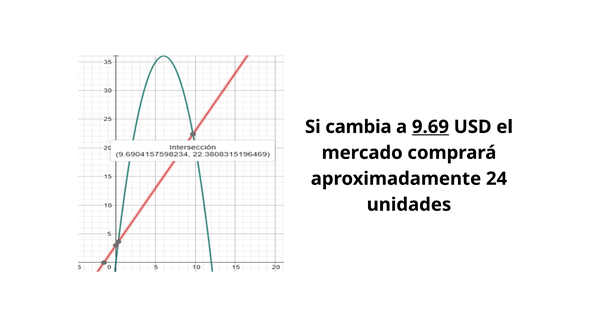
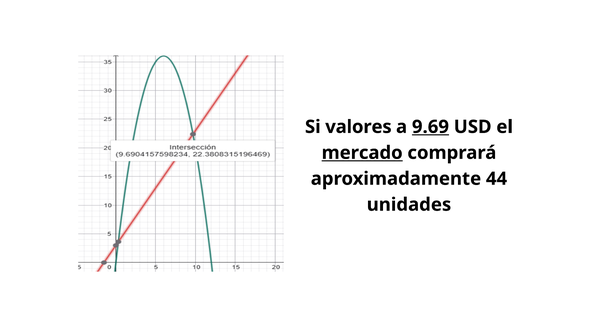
cambia: cambia -> valores (358, 127)
mercado underline: none -> present (362, 153)
24: 24 -> 44 (497, 179)
